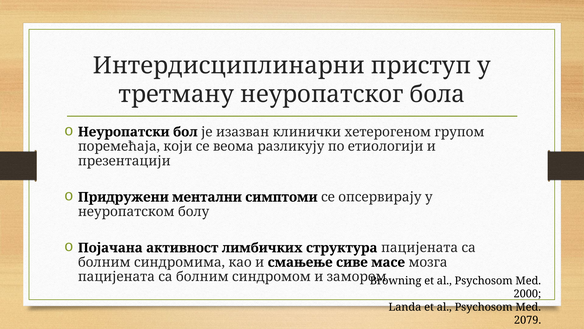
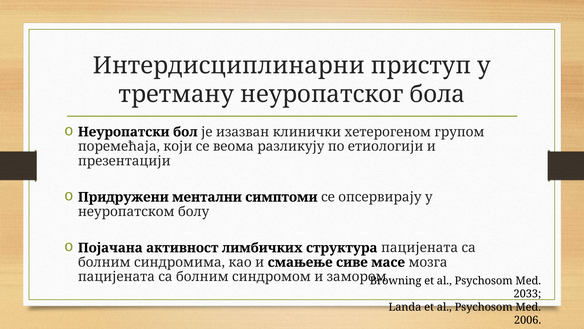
2000: 2000 -> 2033 (527, 294)
2079: 2079 -> 2006 (528, 320)
